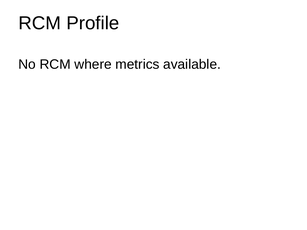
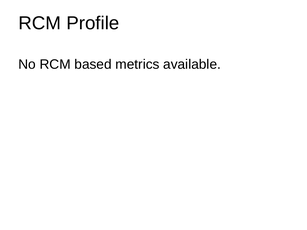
where: where -> based (93, 64)
